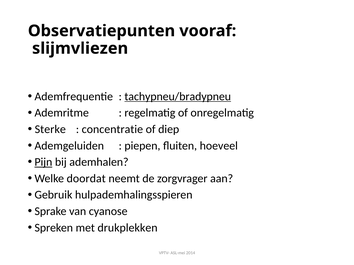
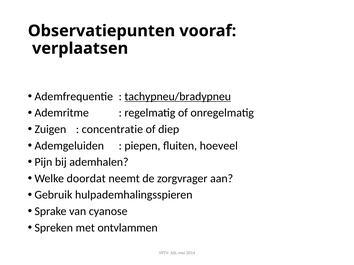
slijmvliezen: slijmvliezen -> verplaatsen (80, 48)
Sterke: Sterke -> Zuigen (50, 129)
Pijn underline: present -> none (43, 162)
drukplekken: drukplekken -> ontvlammen (128, 228)
